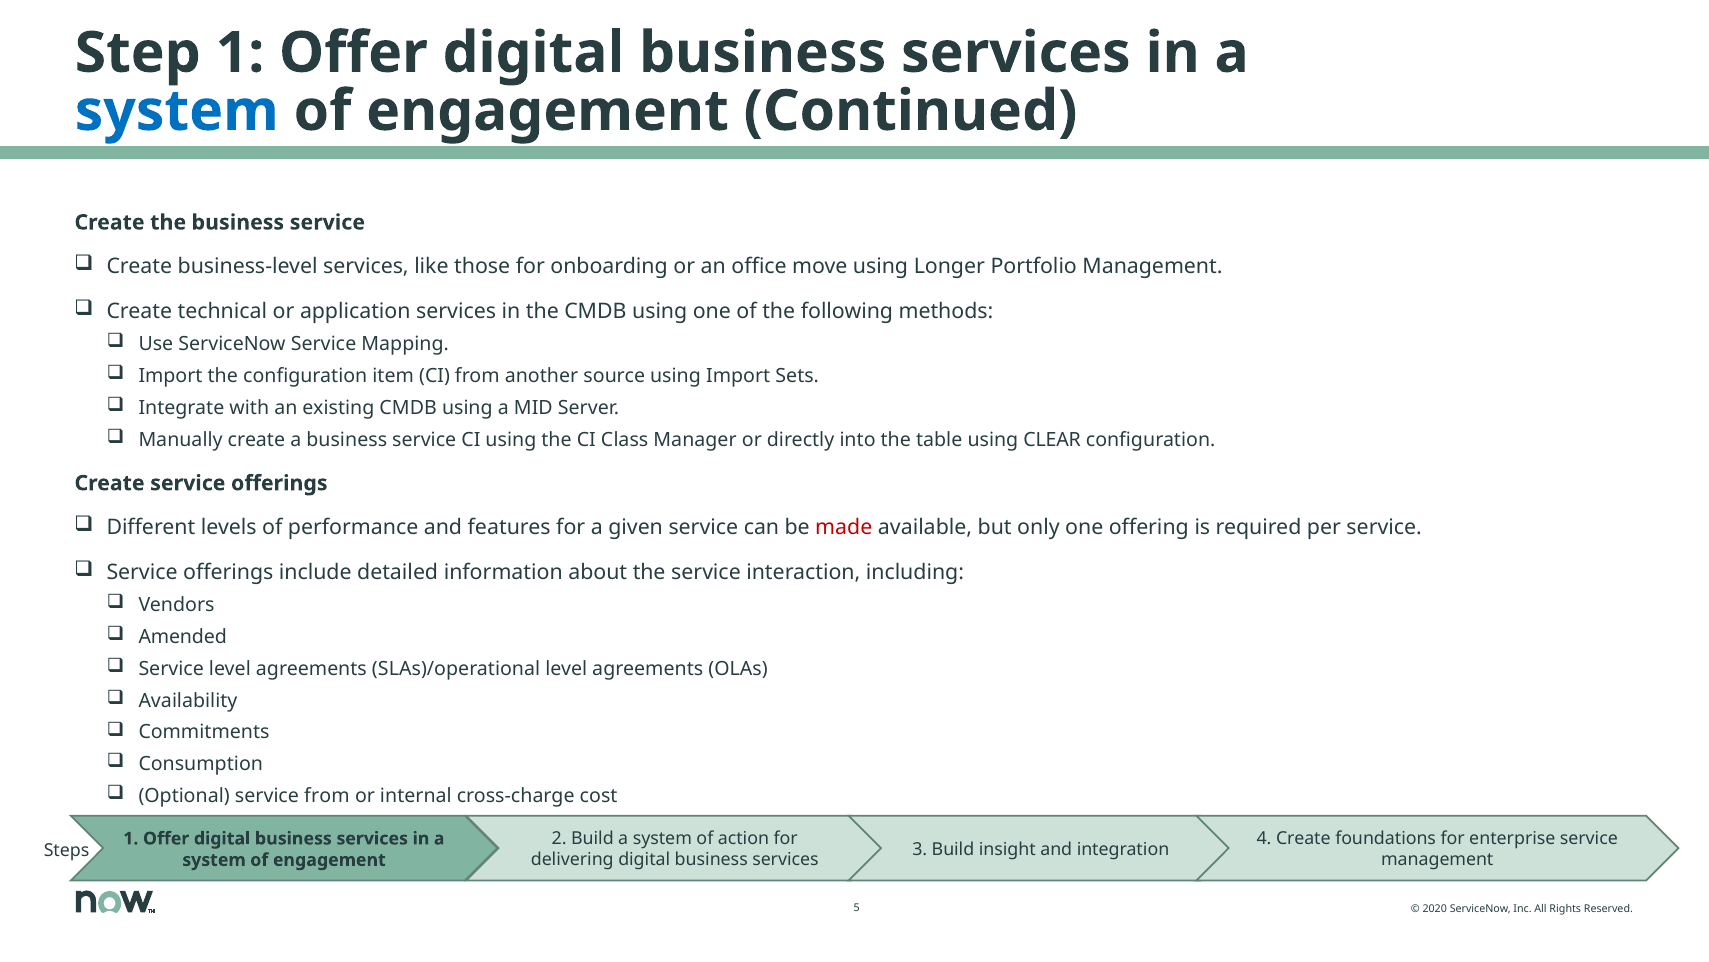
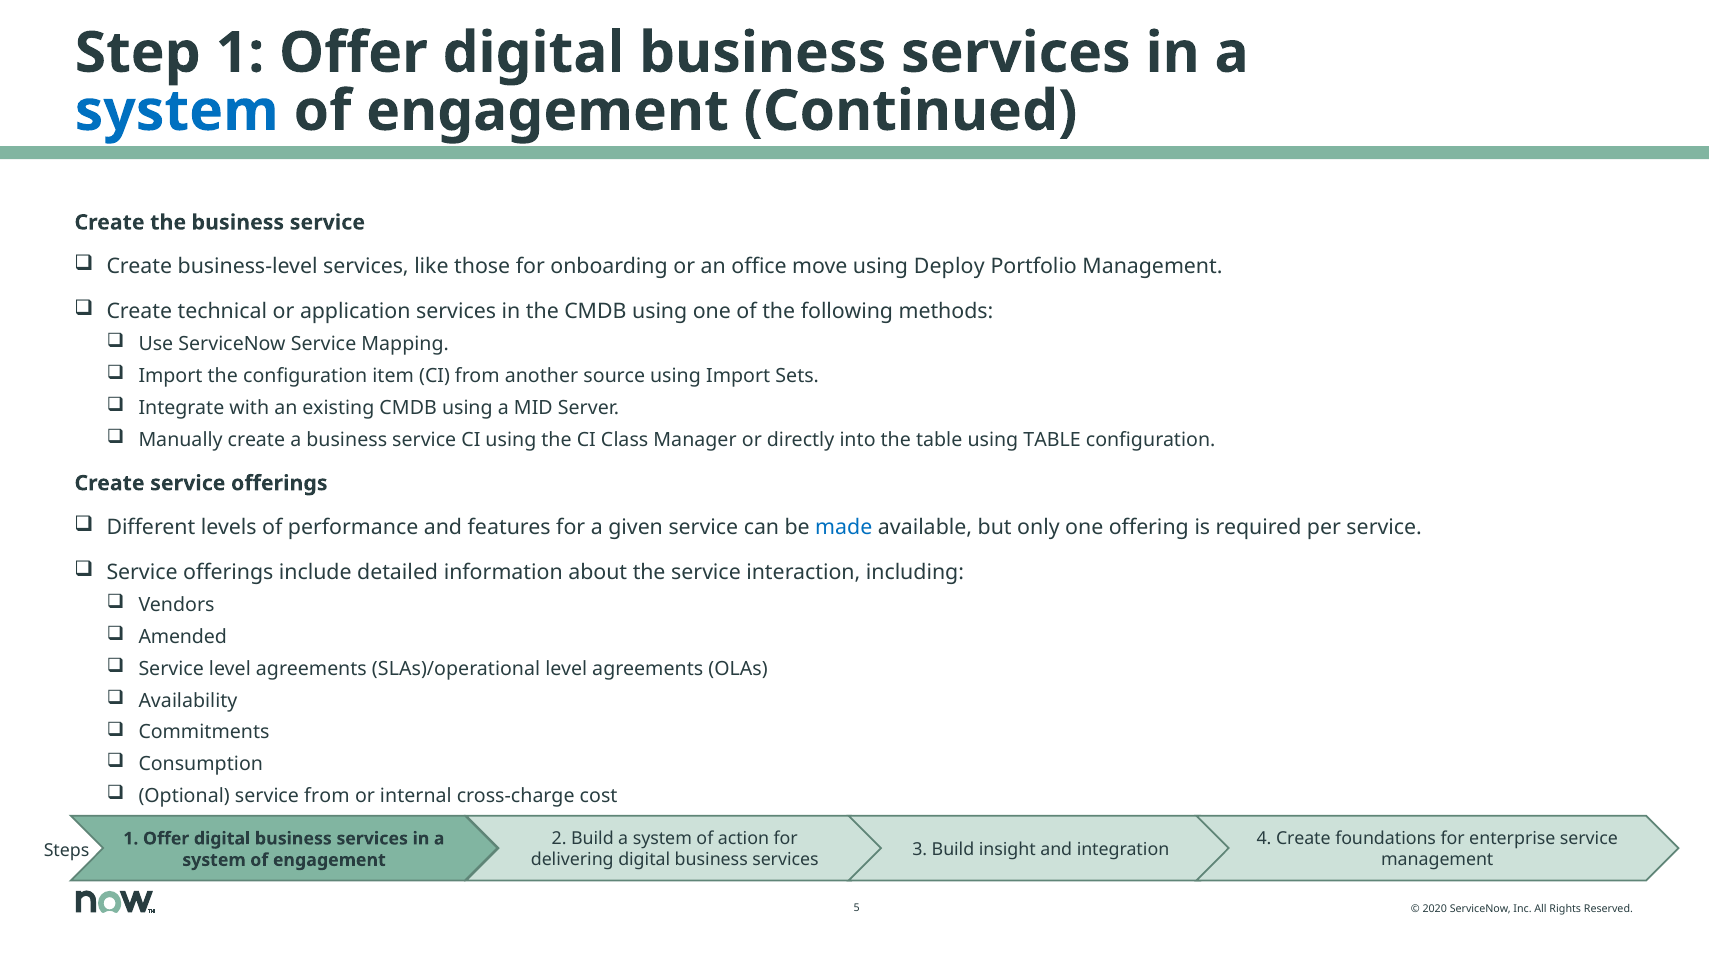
Longer: Longer -> Deploy (949, 267)
using CLEAR: CLEAR -> TABLE (1052, 440)
made colour: red -> blue (844, 527)
